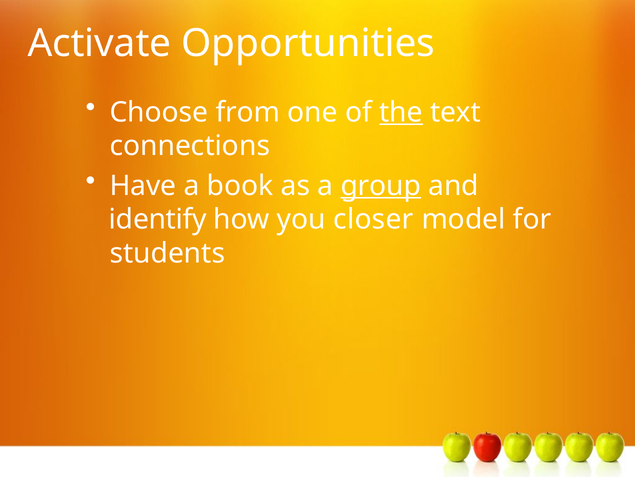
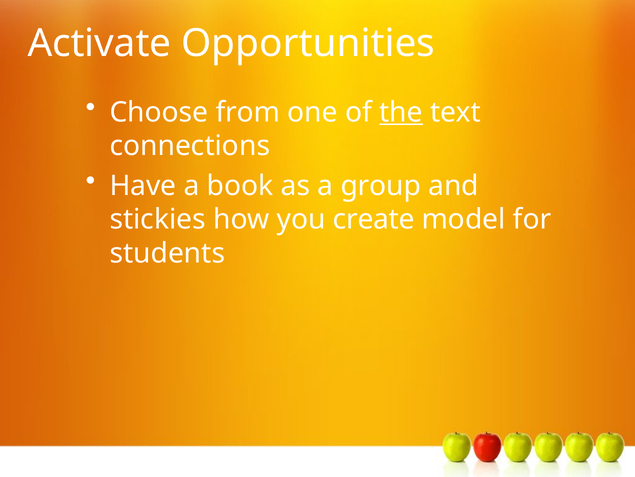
group underline: present -> none (381, 185)
identify: identify -> stickies (158, 219)
closer: closer -> create (374, 219)
